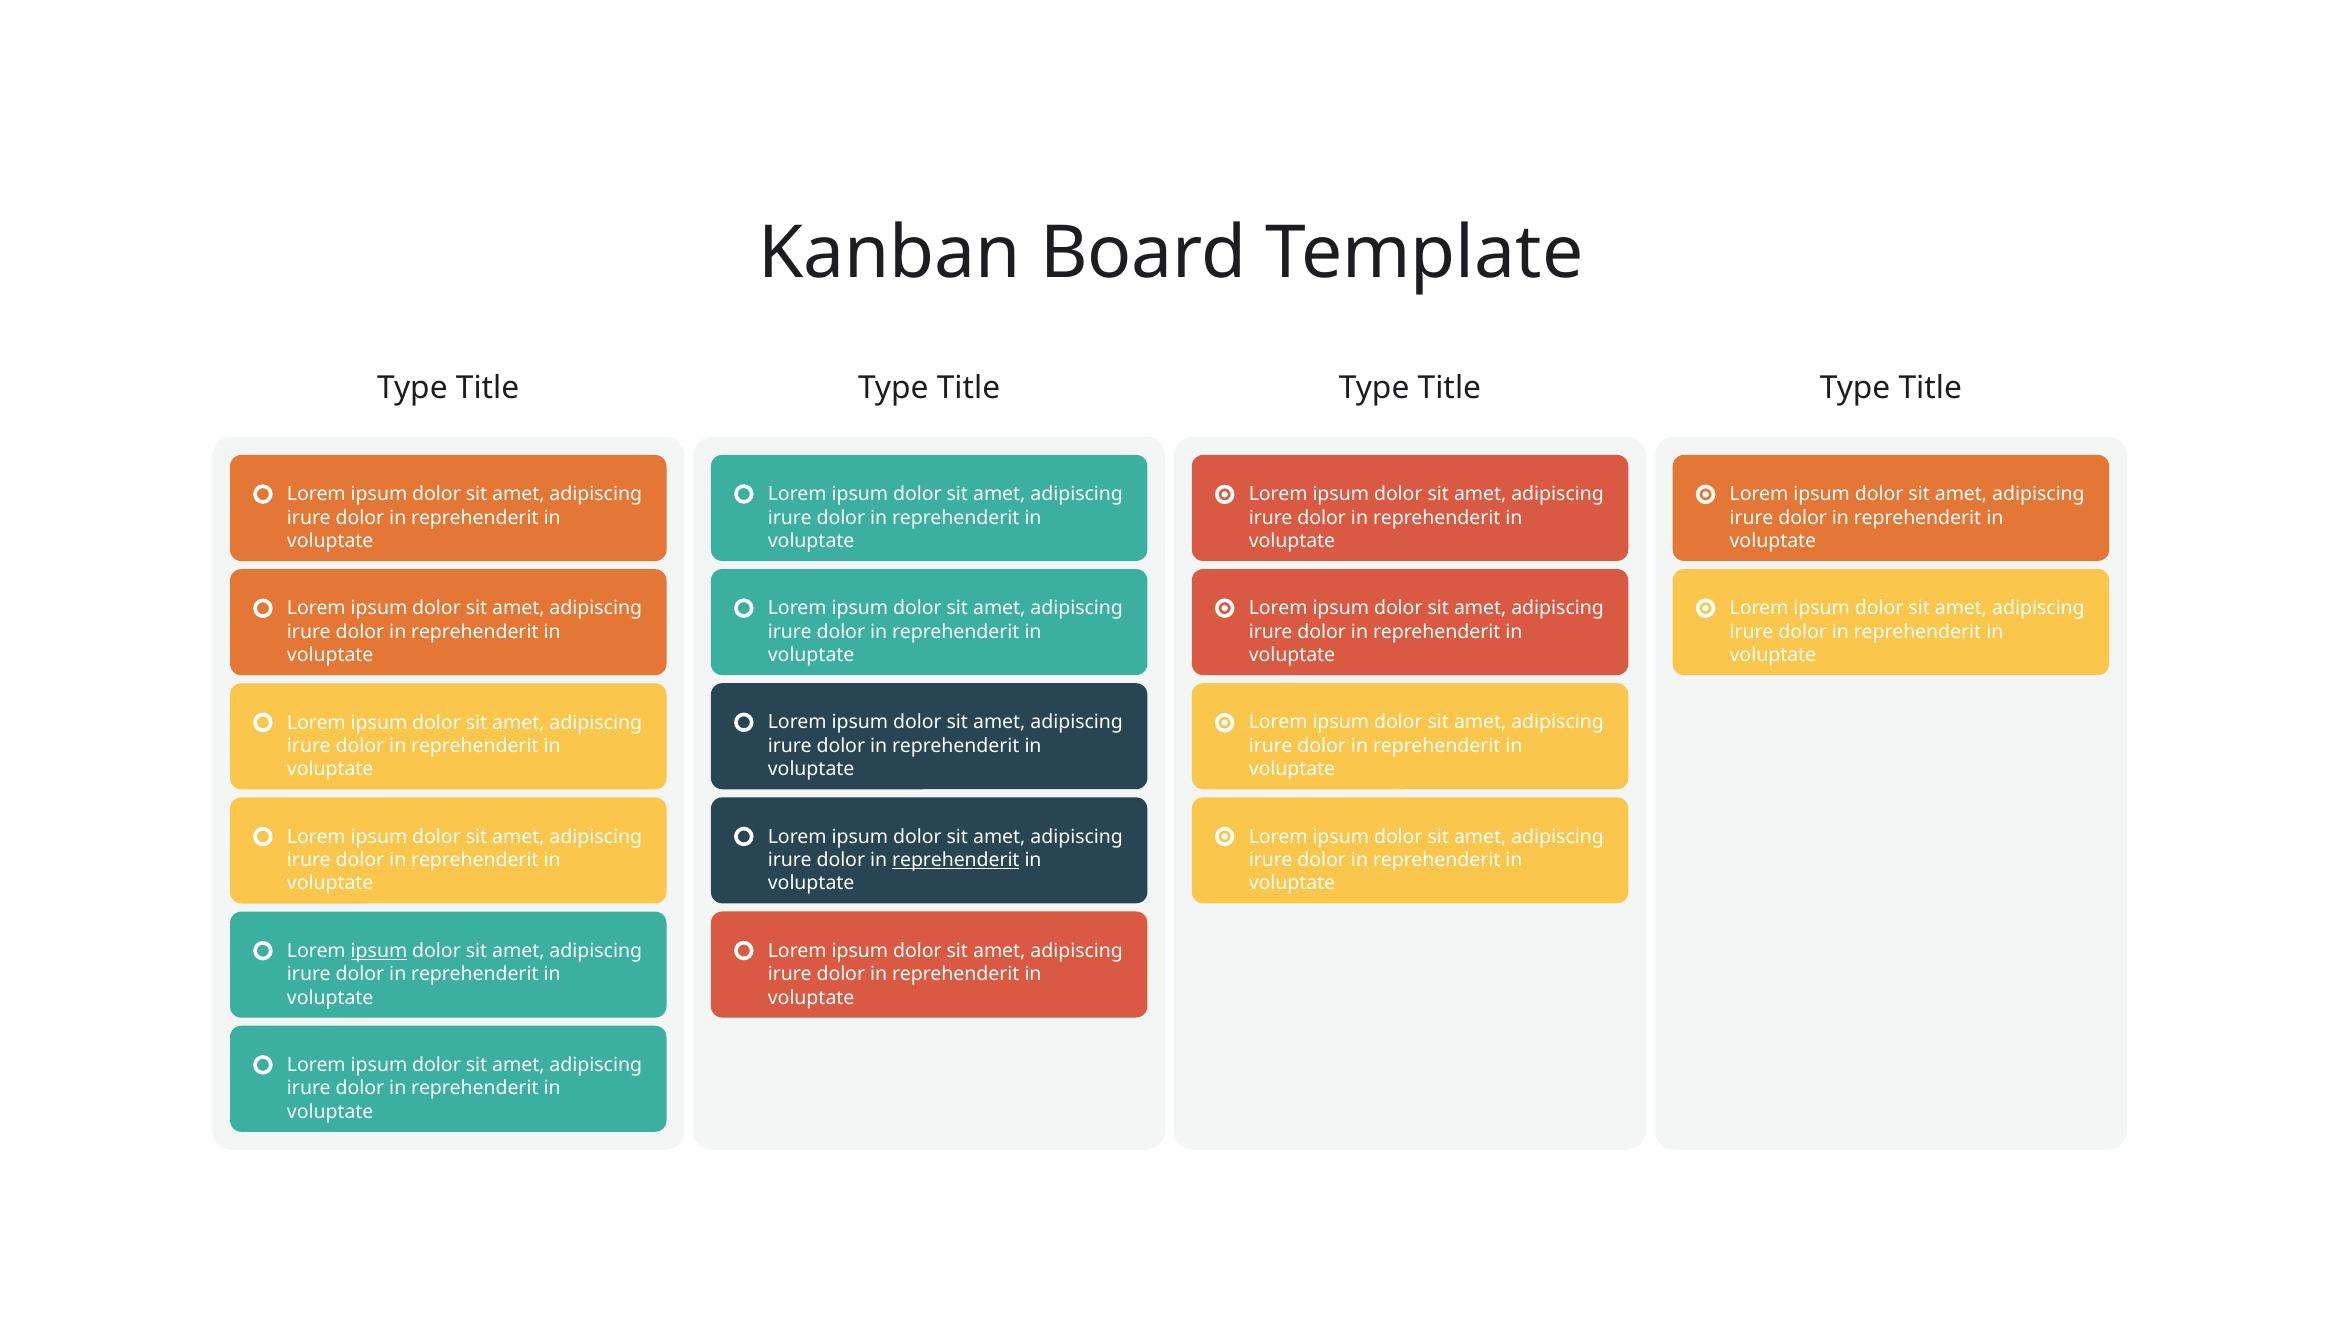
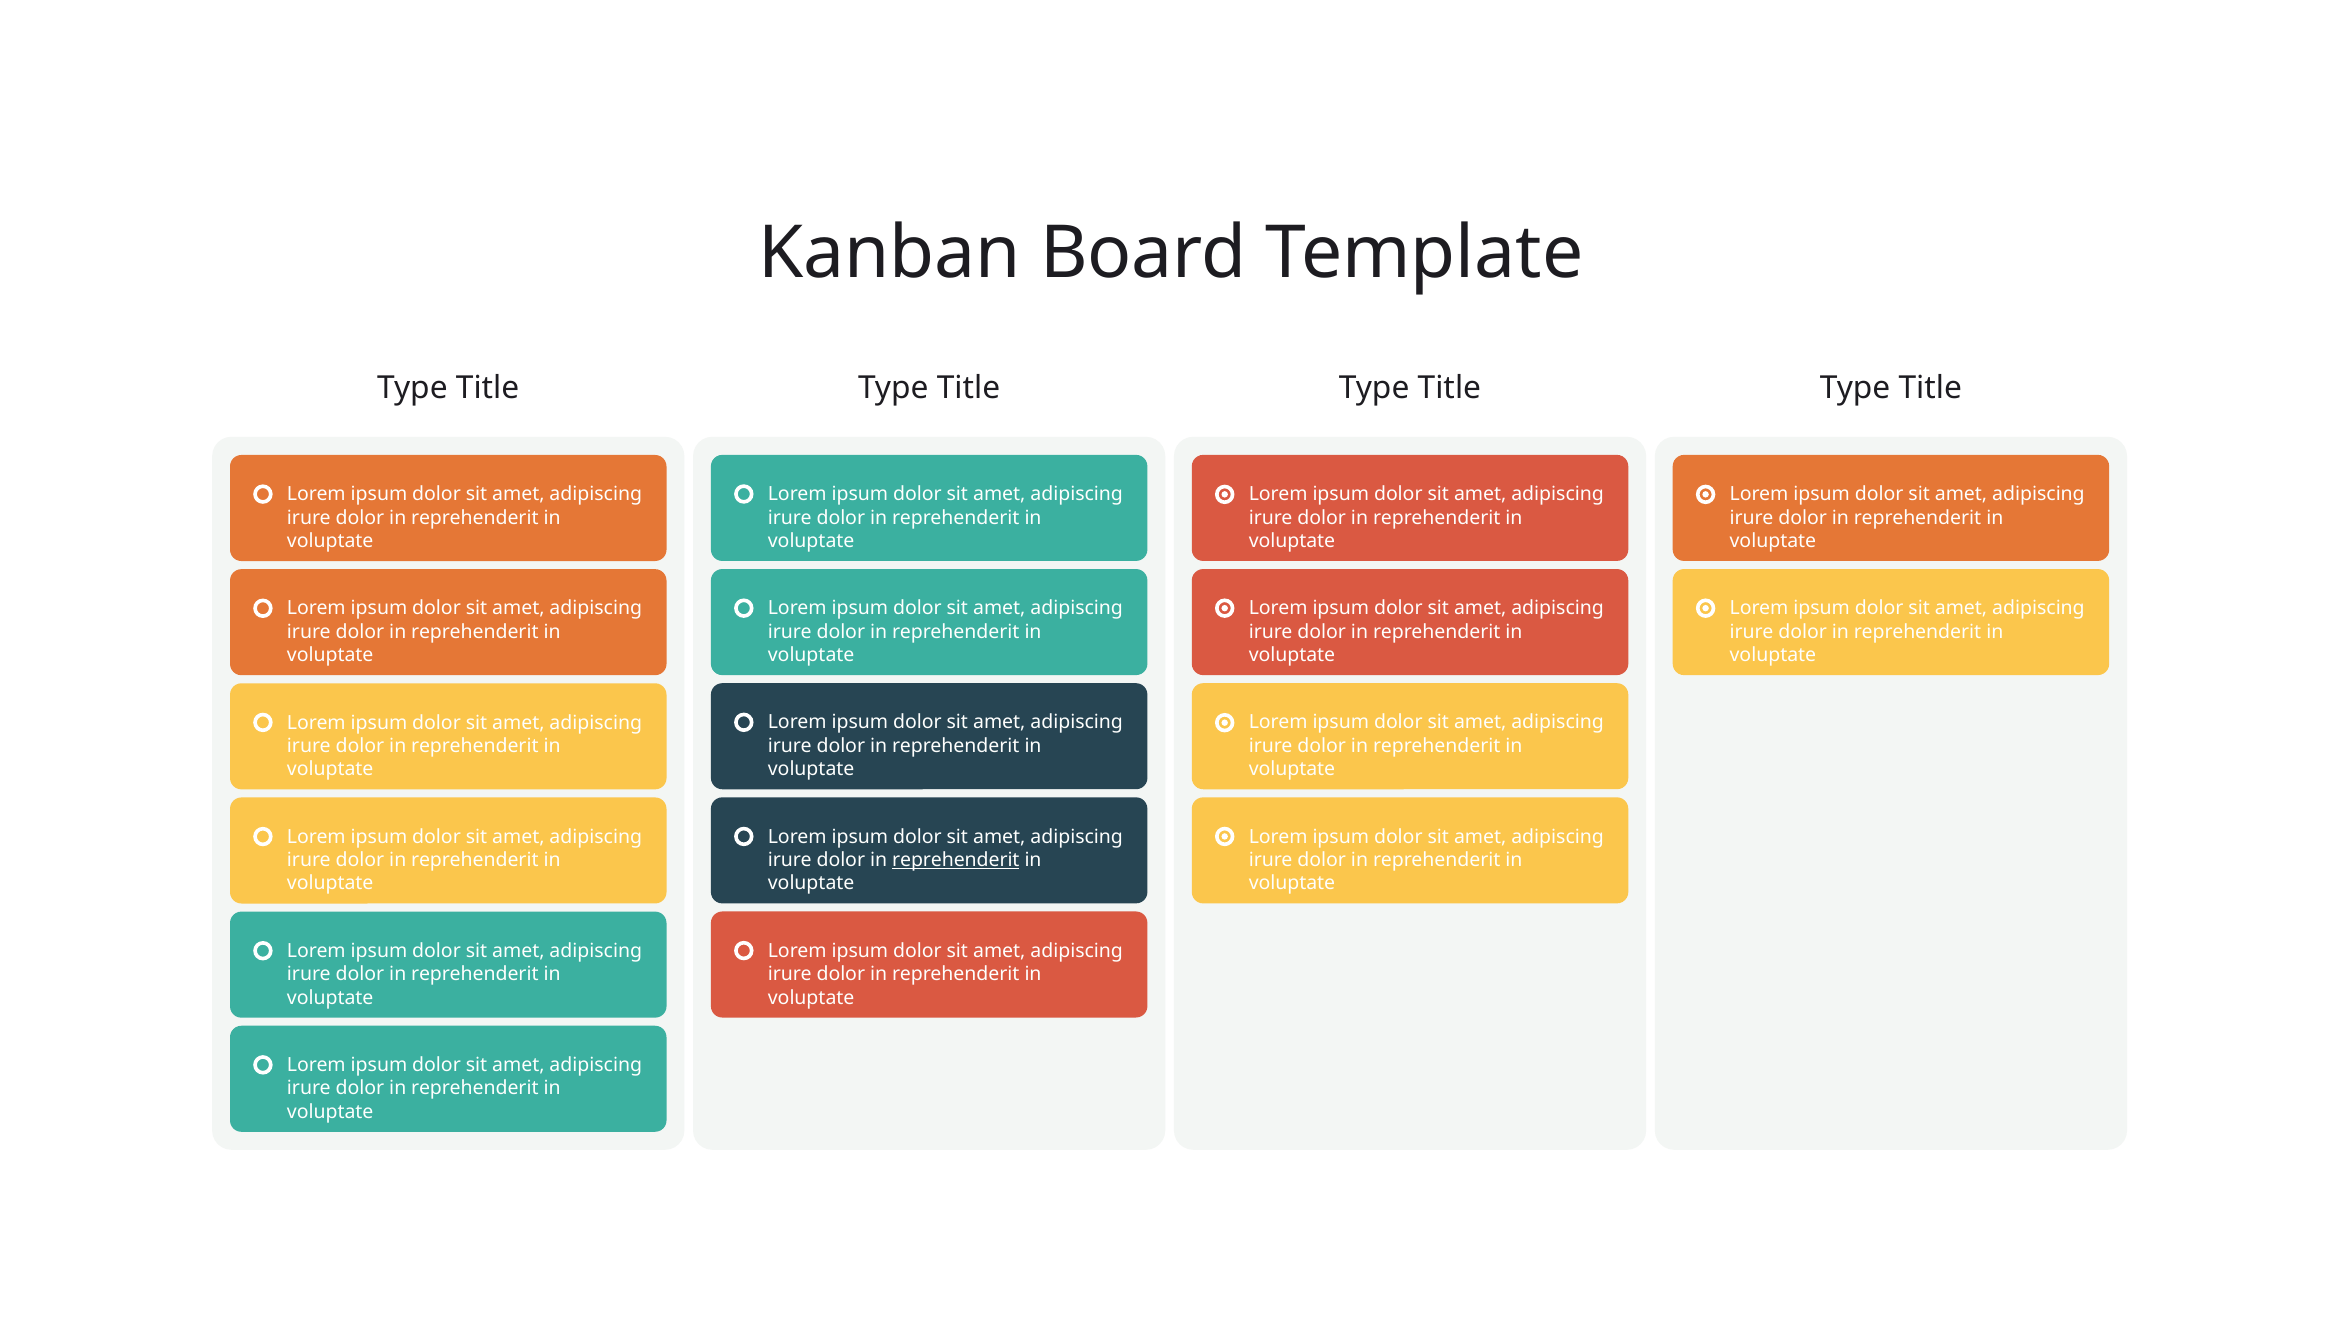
ipsum underline: present -> none (379, 951)
